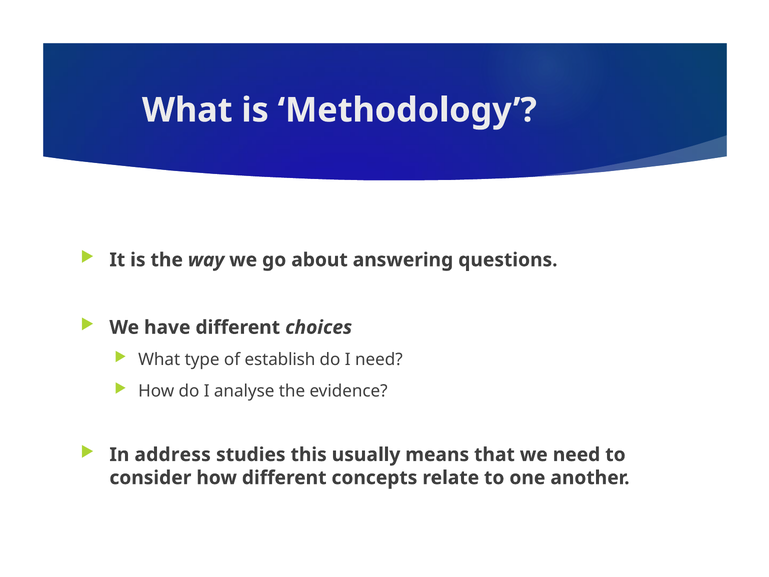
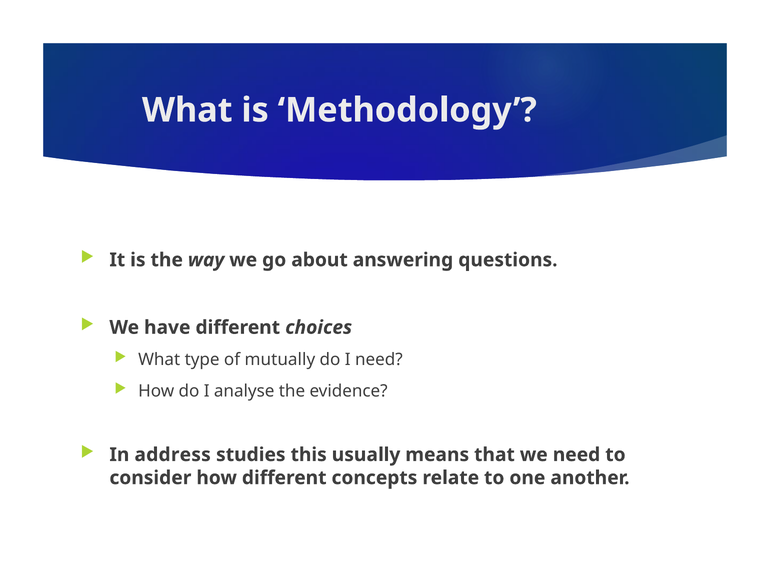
establish: establish -> mutually (280, 360)
